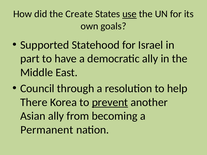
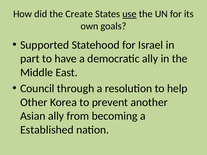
There: There -> Other (34, 102)
prevent underline: present -> none (110, 102)
Permanent: Permanent -> Established (47, 130)
